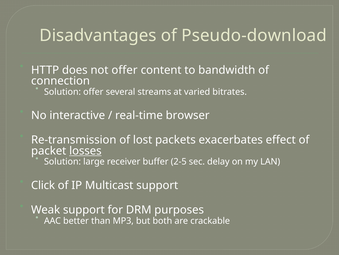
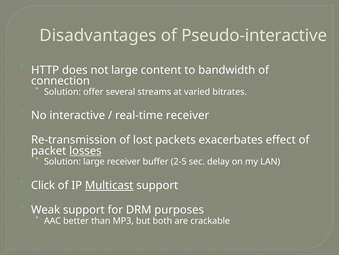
Pseudo-download: Pseudo-download -> Pseudo-interactive (254, 35)
not offer: offer -> large (125, 70)
real-time browser: browser -> receiver (188, 115)
Multicast underline: none -> present (109, 185)
